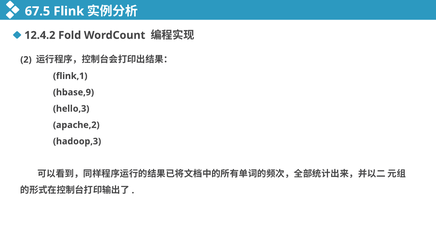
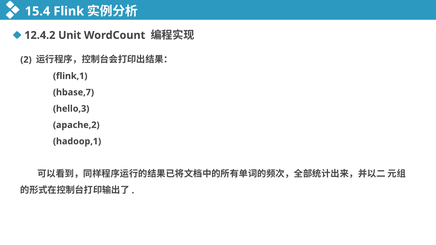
67.5: 67.5 -> 15.4 (37, 11)
Fold: Fold -> Unit (70, 35)
hbase,9: hbase,9 -> hbase,7 (74, 92)
hadoop,3: hadoop,3 -> hadoop,1 (77, 141)
